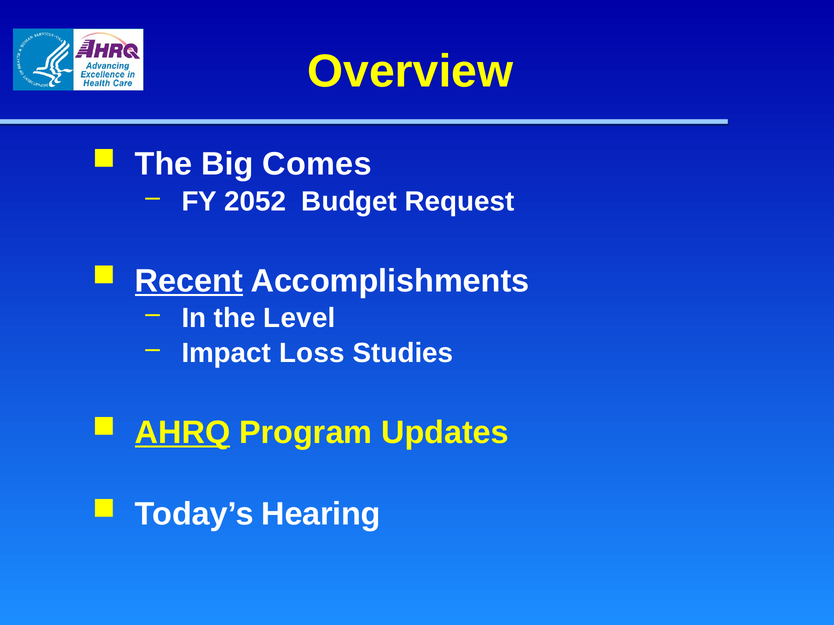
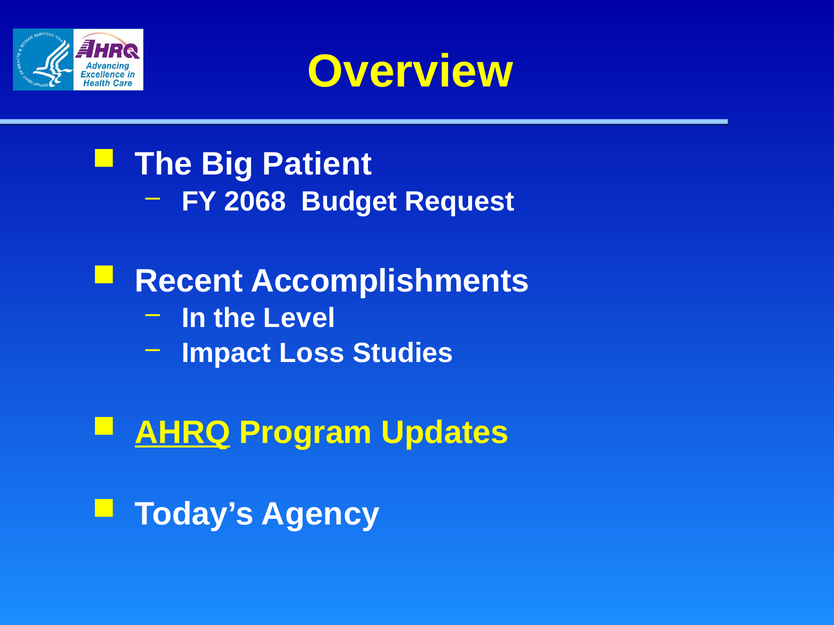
Comes: Comes -> Patient (317, 164)
2052: 2052 -> 2068 (255, 202)
Recent underline: present -> none (189, 281)
Hearing: Hearing -> Agency (321, 515)
